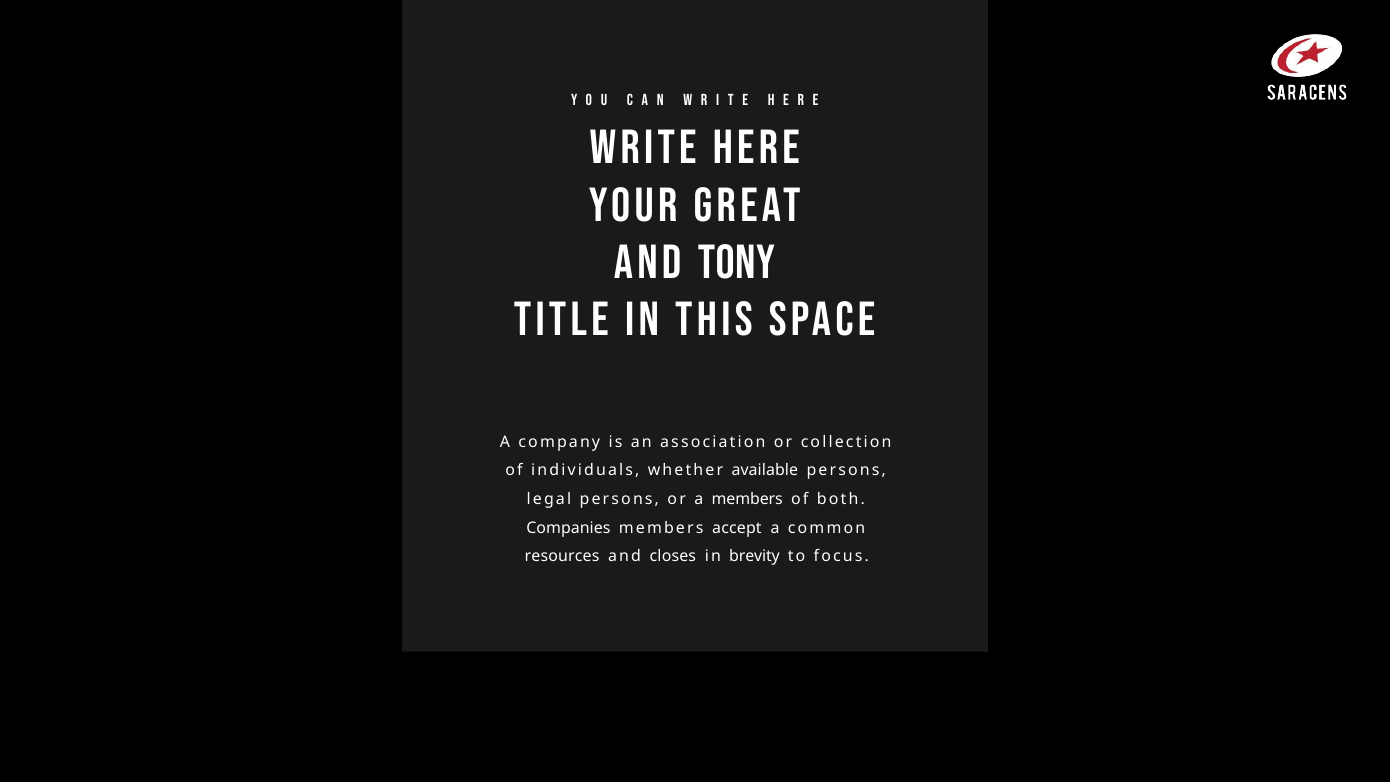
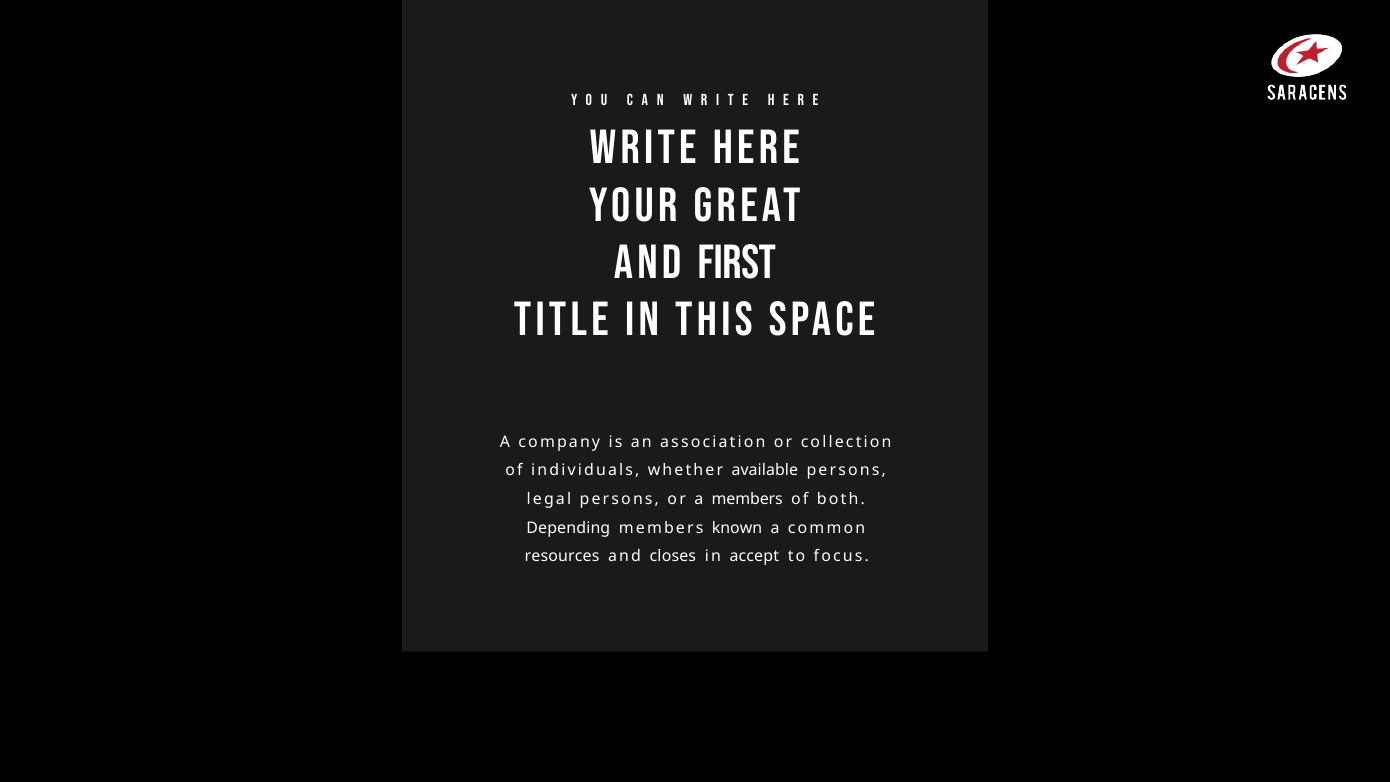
TONY: TONY -> FIRST (737, 263)
Companies: Companies -> Depending (568, 528)
accept: accept -> known (737, 528)
brevity: brevity -> accept (754, 557)
